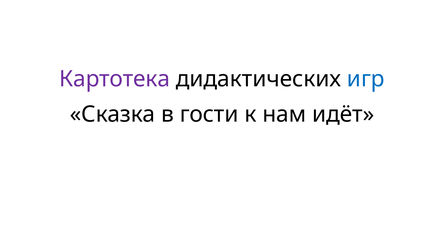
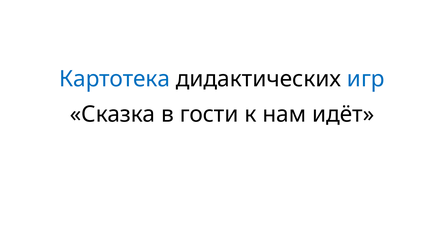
Картотека colour: purple -> blue (115, 79)
